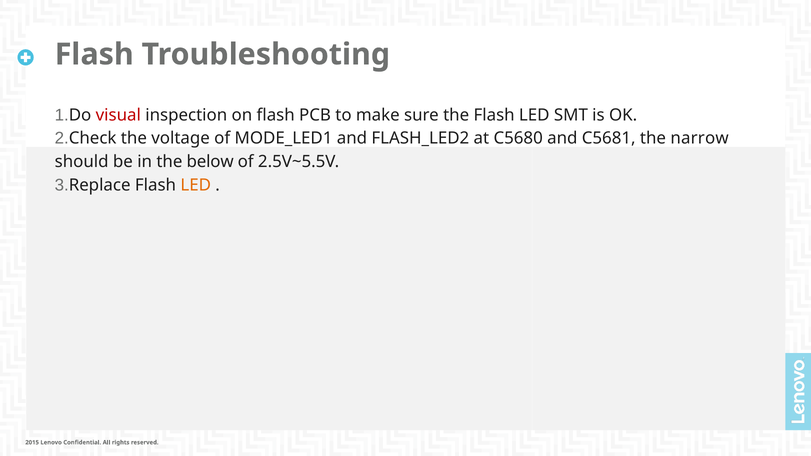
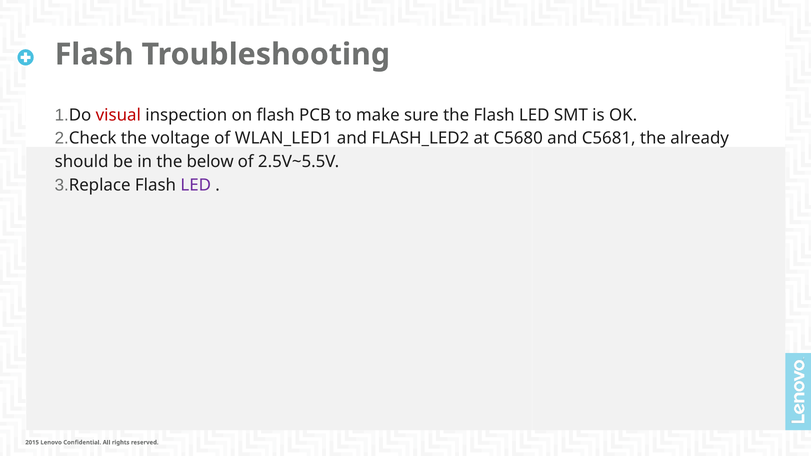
MODE_LED1: MODE_LED1 -> WLAN_LED1 (283, 138)
narrow: narrow -> already (700, 138)
LED colour: orange -> purple (196, 185)
